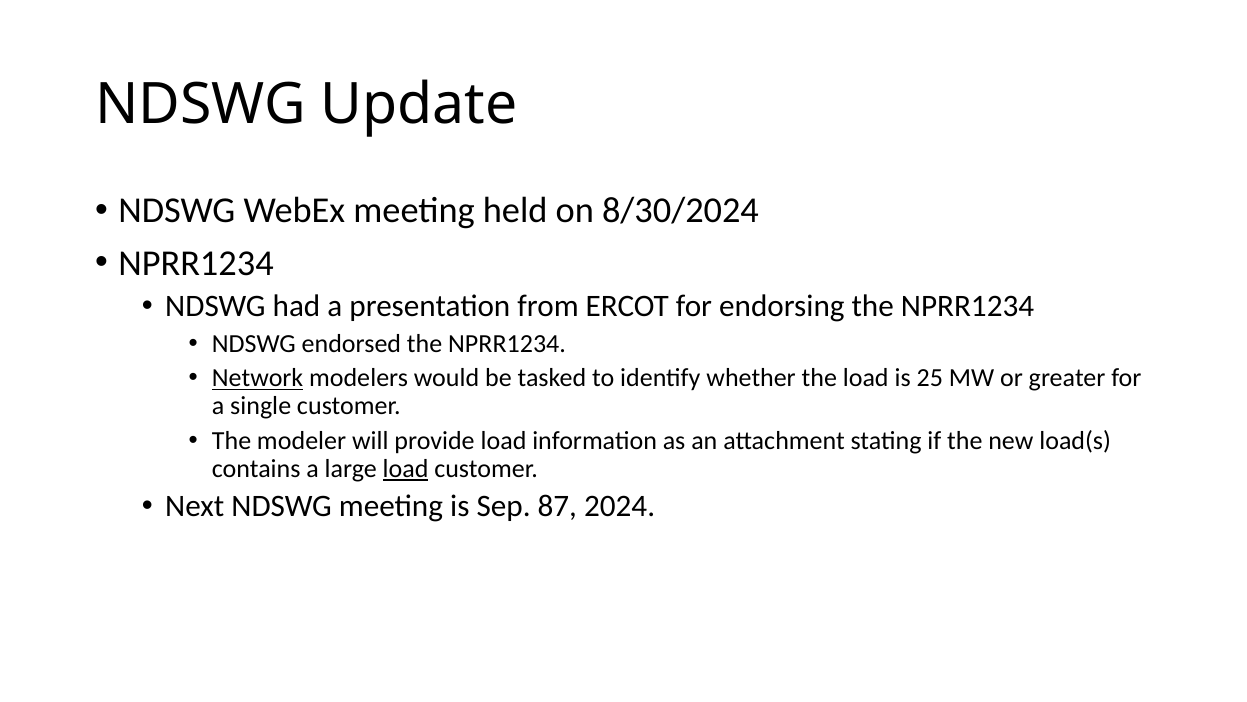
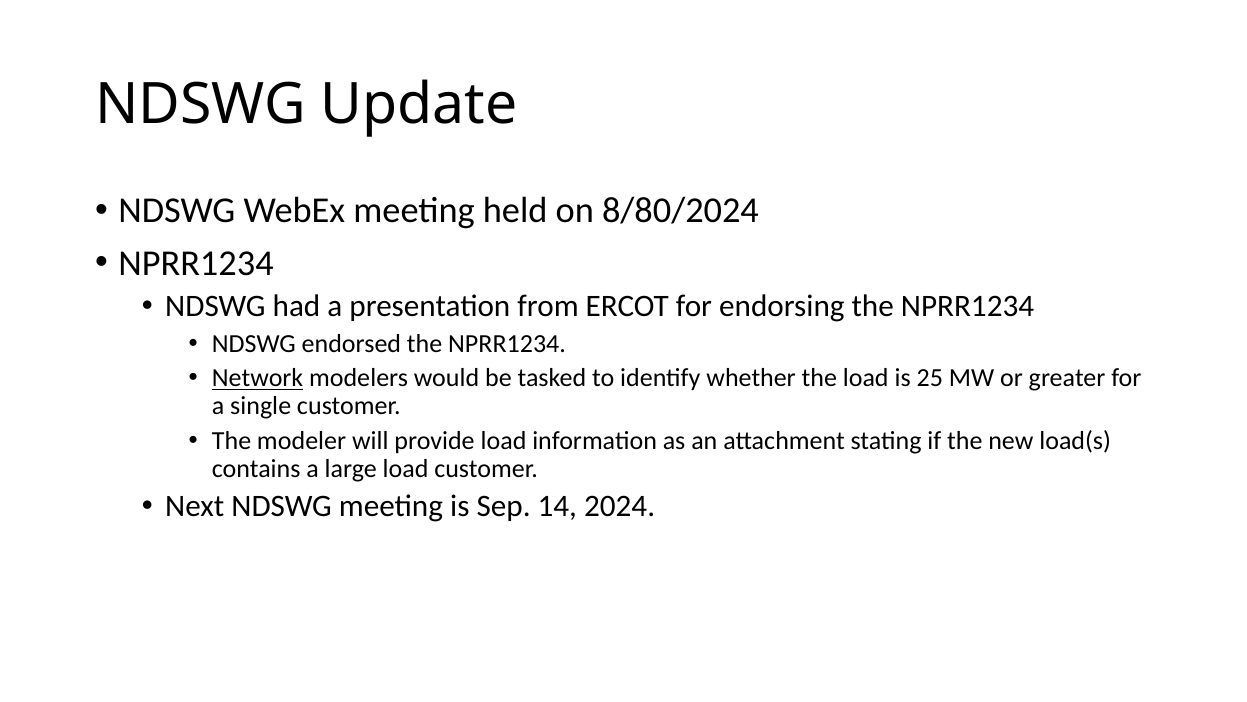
8/30/2024: 8/30/2024 -> 8/80/2024 (680, 211)
load underline: present -> none (406, 469)
87: 87 -> 14 (557, 506)
